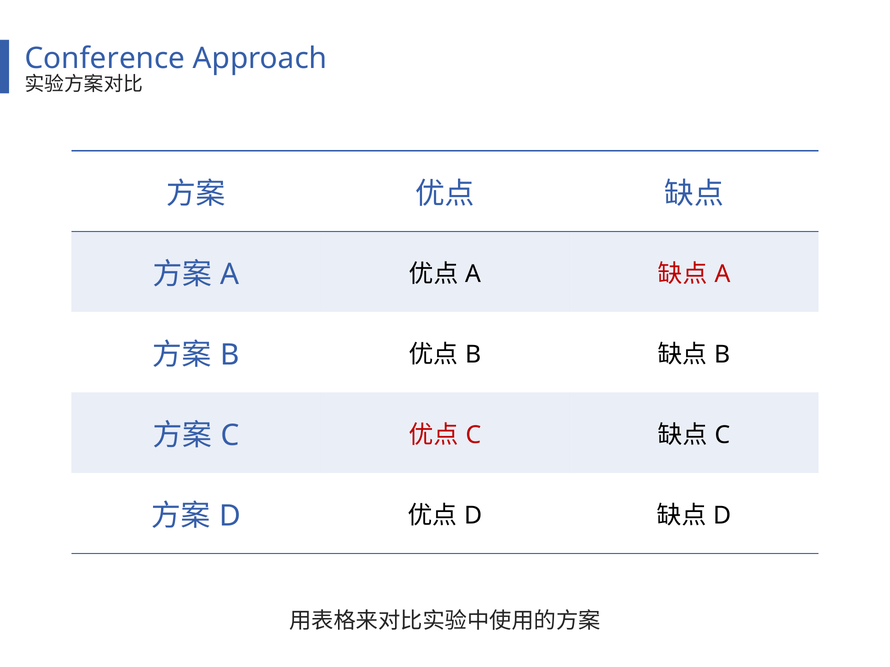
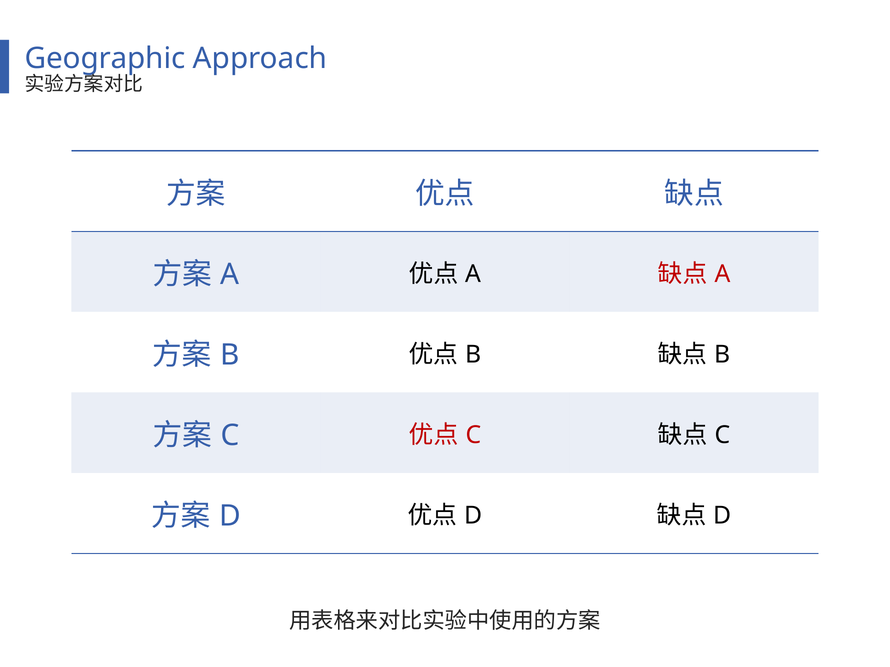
Conference: Conference -> Geographic (105, 59)
